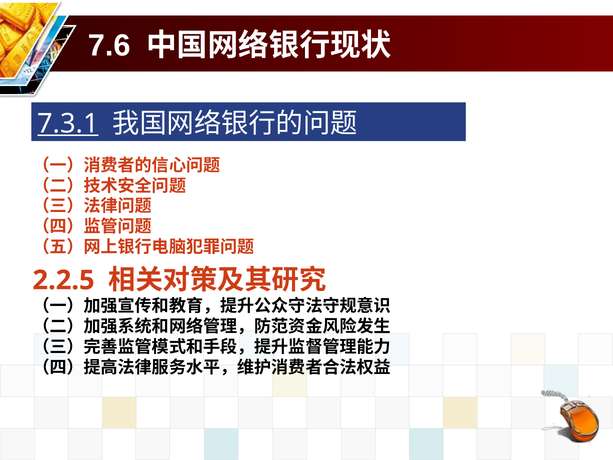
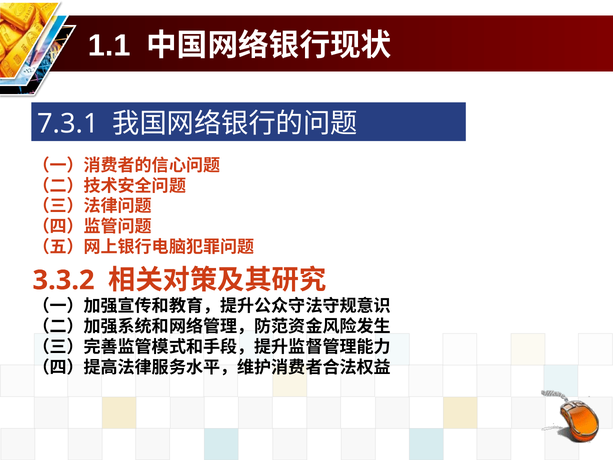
7.6: 7.6 -> 1.1 (109, 46)
7.3.1 underline: present -> none (68, 124)
2.2.5: 2.2.5 -> 3.3.2 (64, 280)
